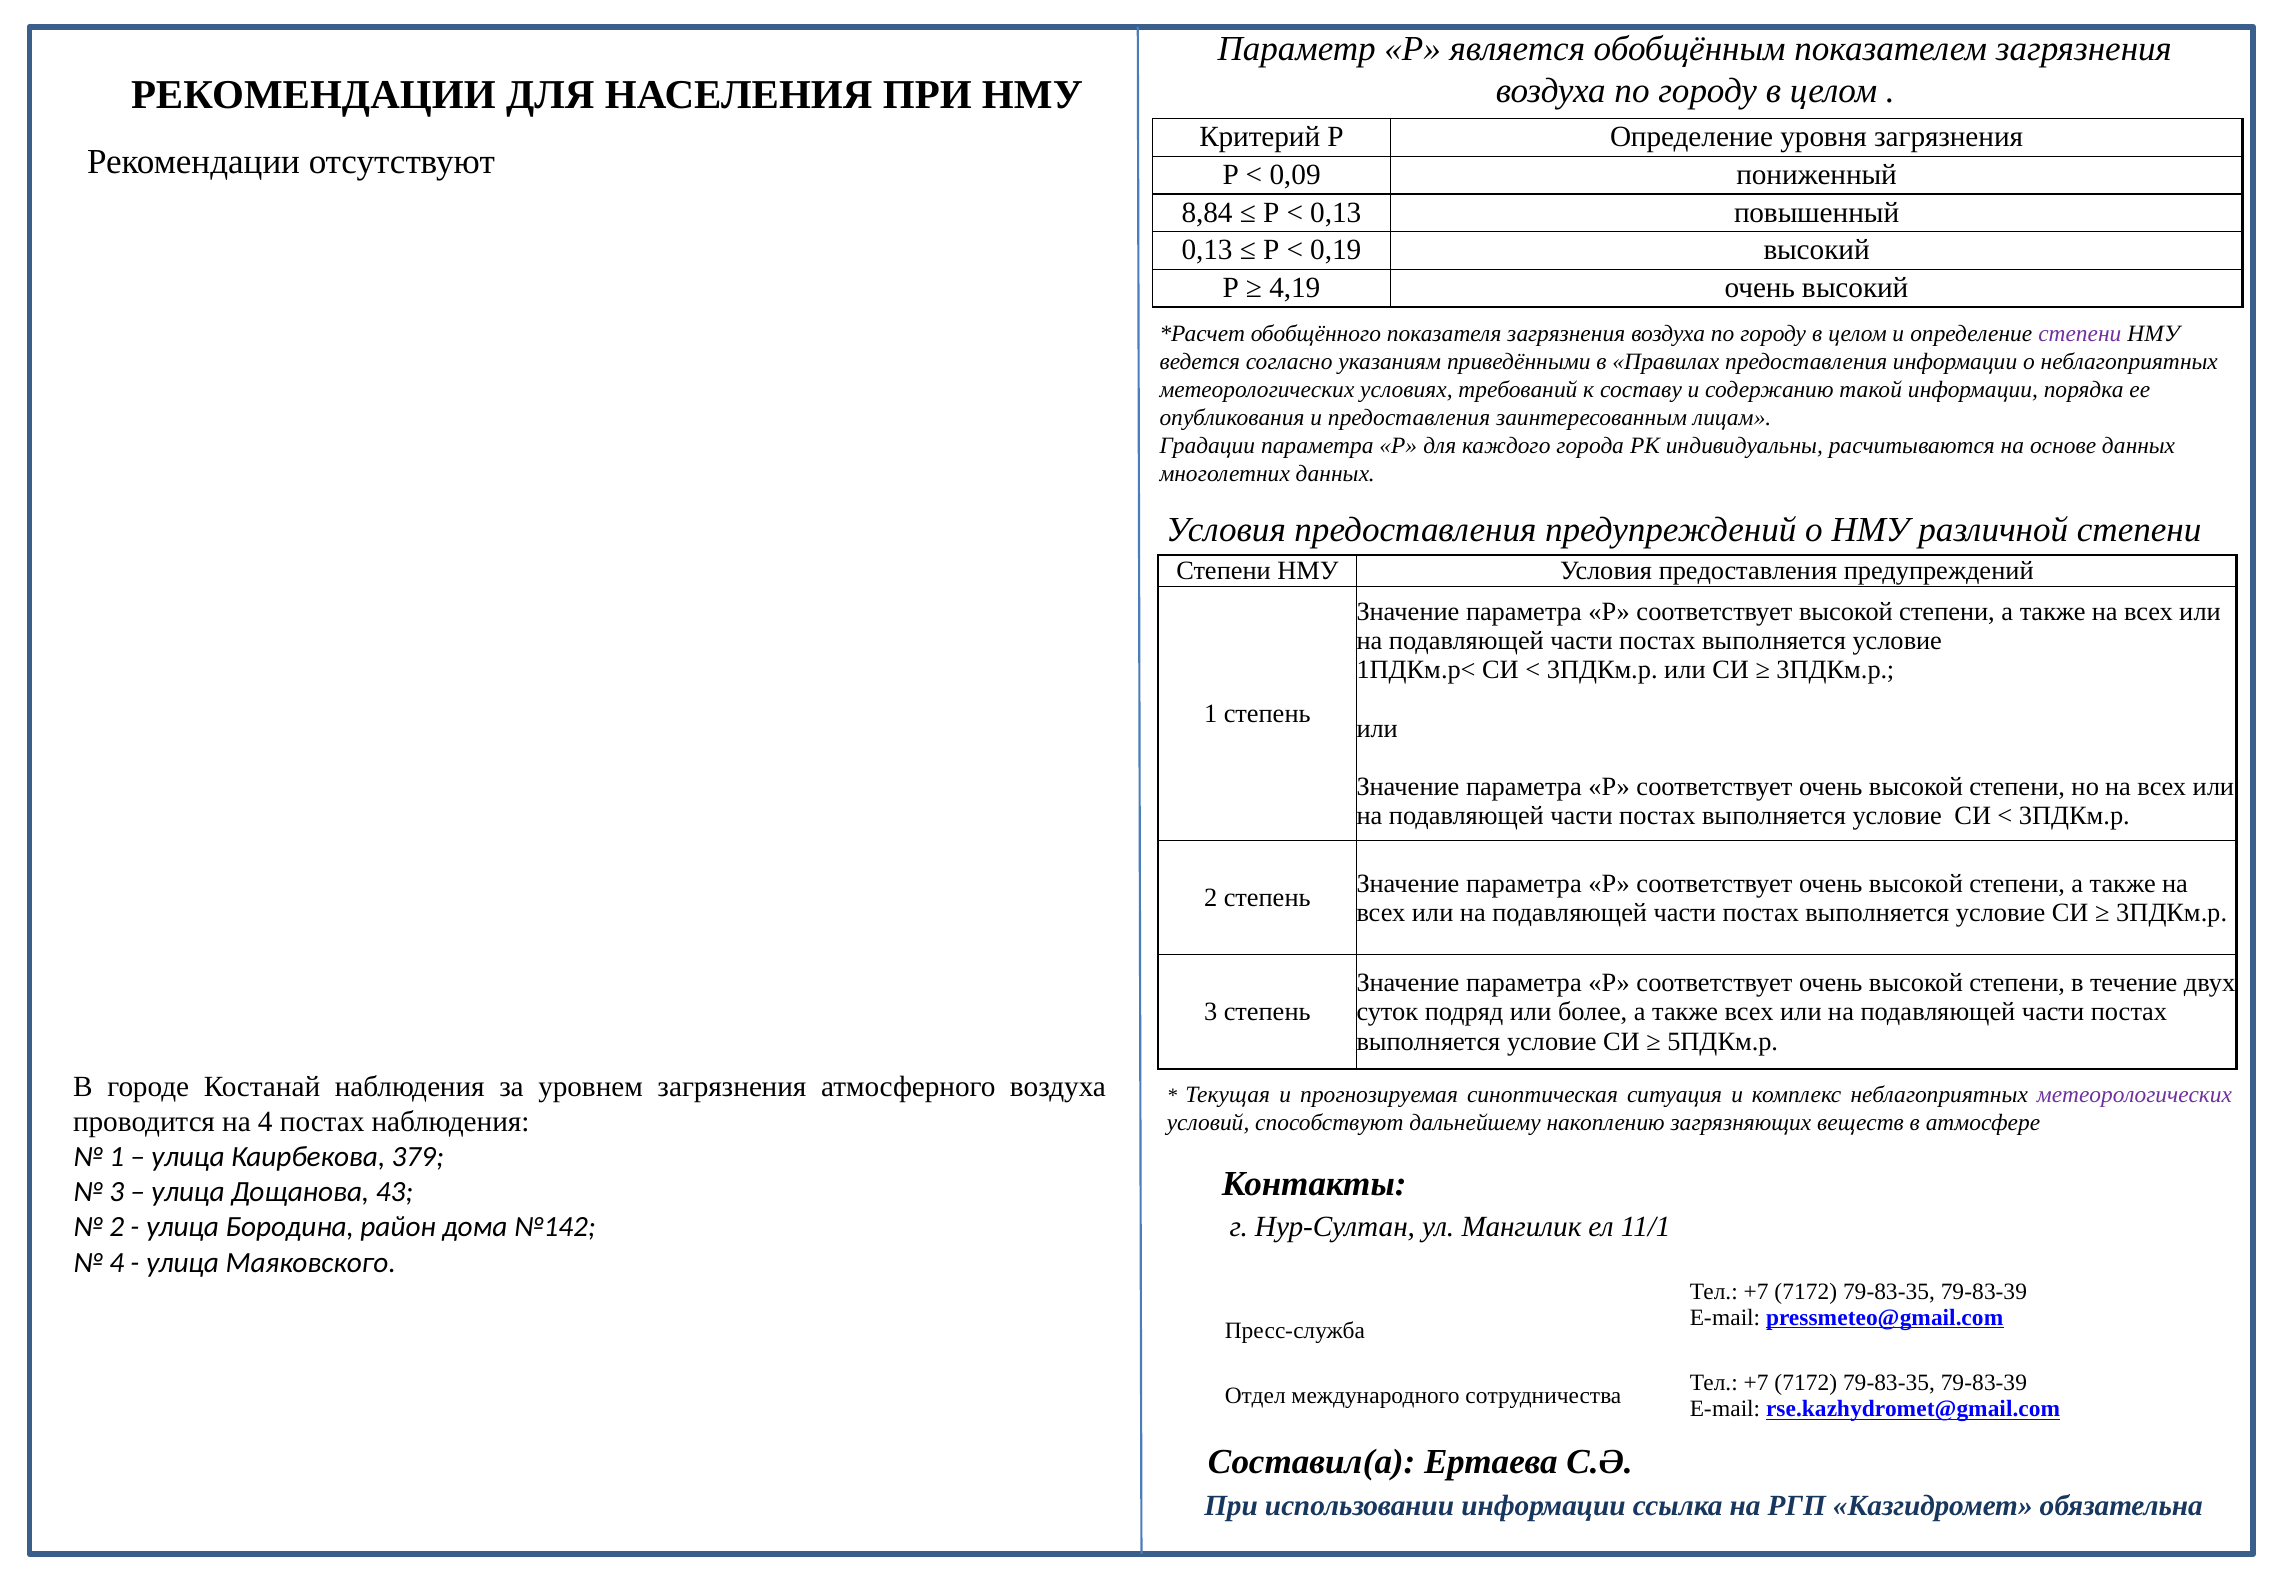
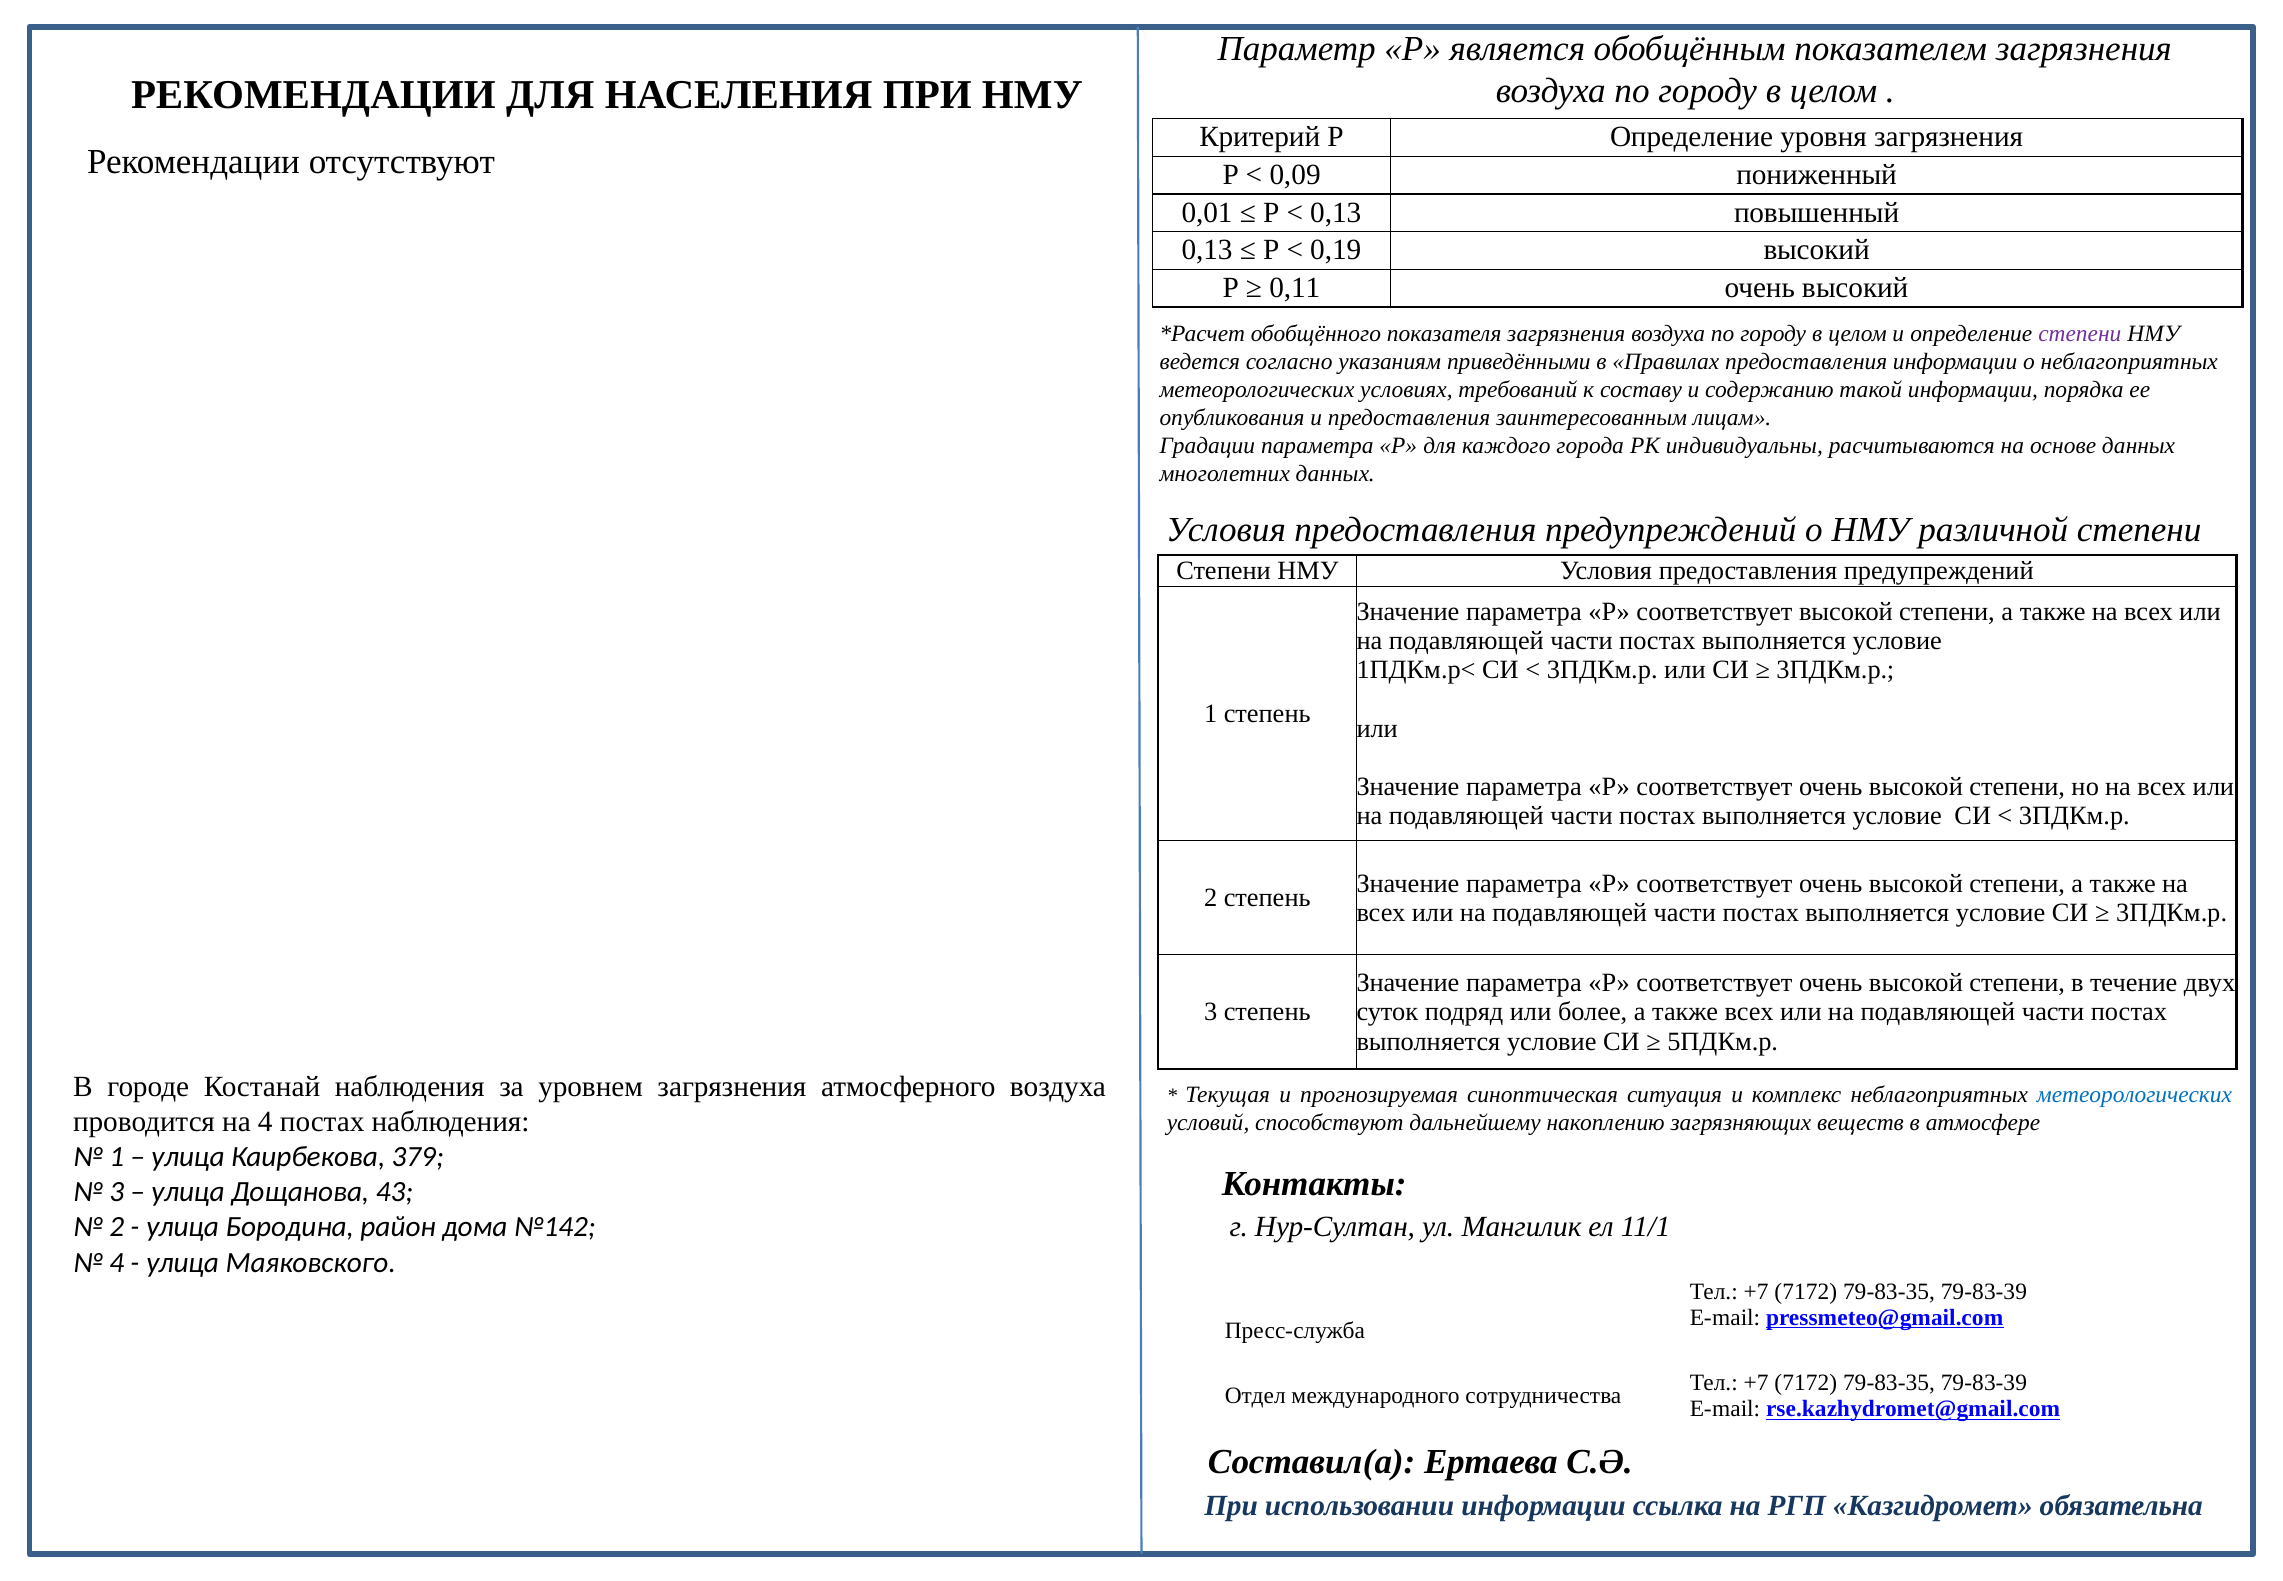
8,84: 8,84 -> 0,01 (1207, 212)
4,19: 4,19 -> 0,11 (1295, 288)
метеорологических colour: purple -> blue (2134, 1095)
